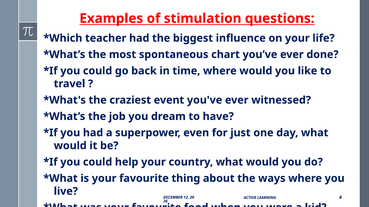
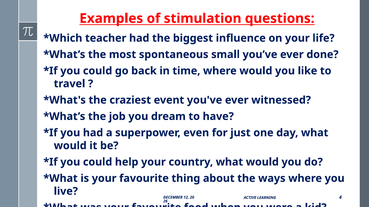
chart: chart -> small (226, 55)
